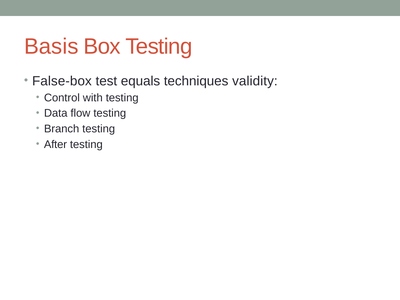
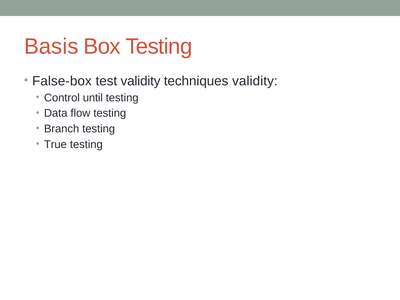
test equals: equals -> validity (141, 81)
with: with -> until (93, 98)
After: After -> True (55, 144)
